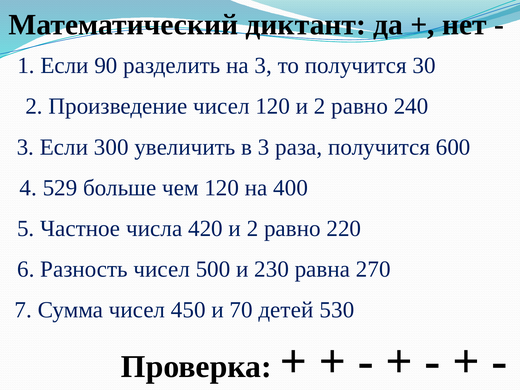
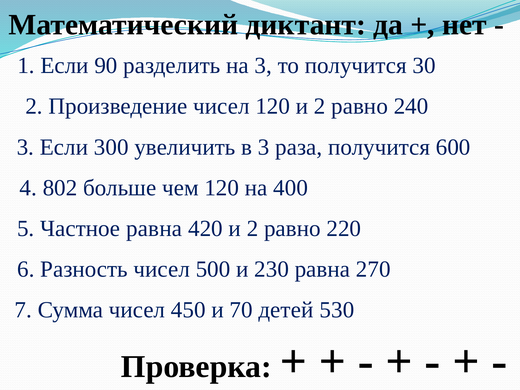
529: 529 -> 802 (60, 188)
Частное числа: числа -> равна (154, 228)
